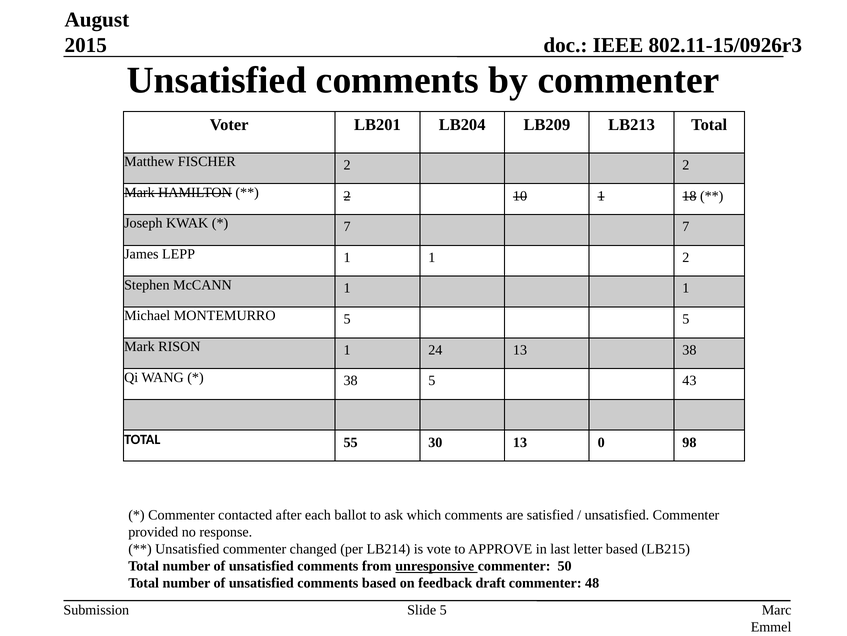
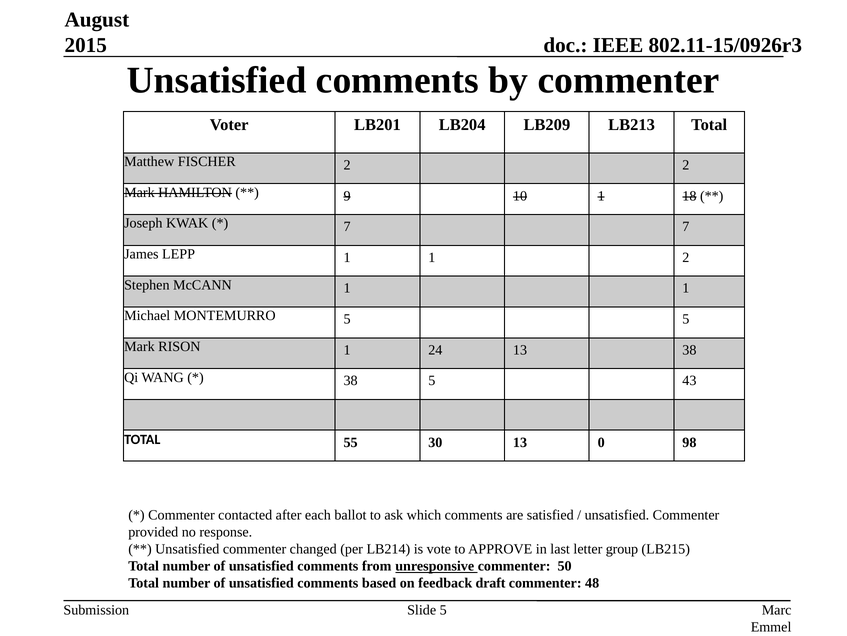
2: 2 -> 9 (347, 196)
letter based: based -> group (622, 549)
